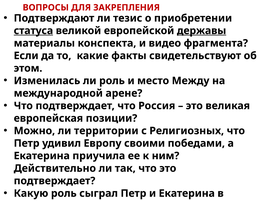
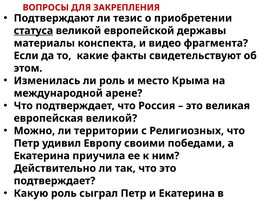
державы underline: present -> none (202, 31)
Между: Между -> Крыма (191, 81)
европейская позиции: позиции -> великой (111, 118)
